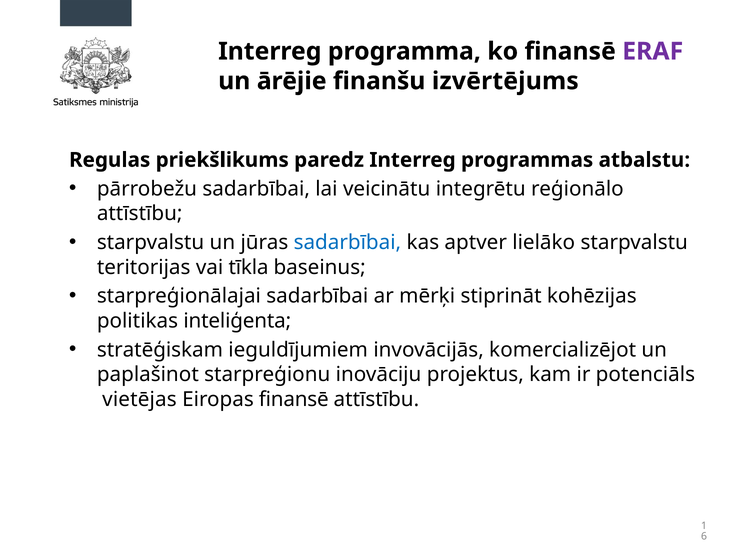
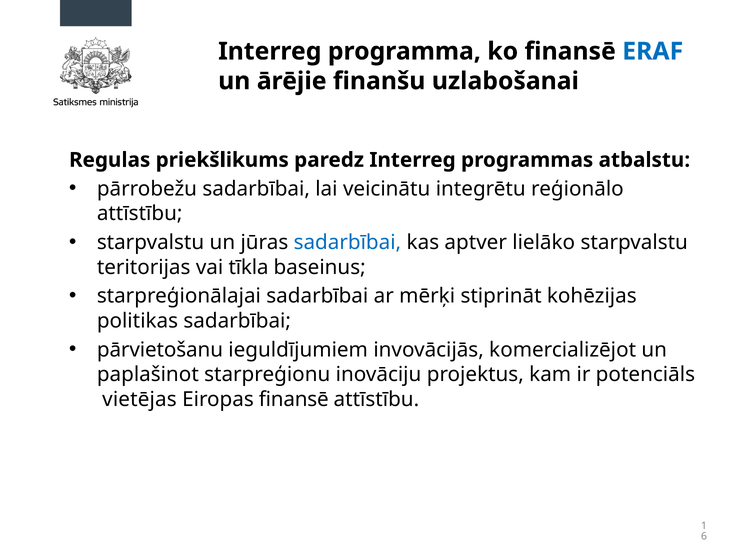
ERAF colour: purple -> blue (653, 51)
izvērtējums: izvērtējums -> uzlabošanai (505, 81)
politikas inteliģenta: inteliģenta -> sadarbībai (237, 321)
stratēģiskam: stratēģiskam -> pārvietošanu (160, 350)
